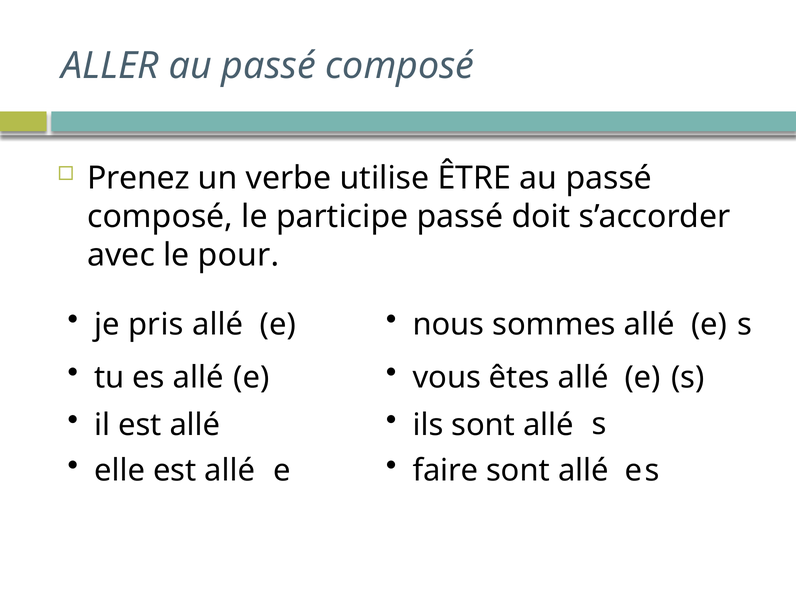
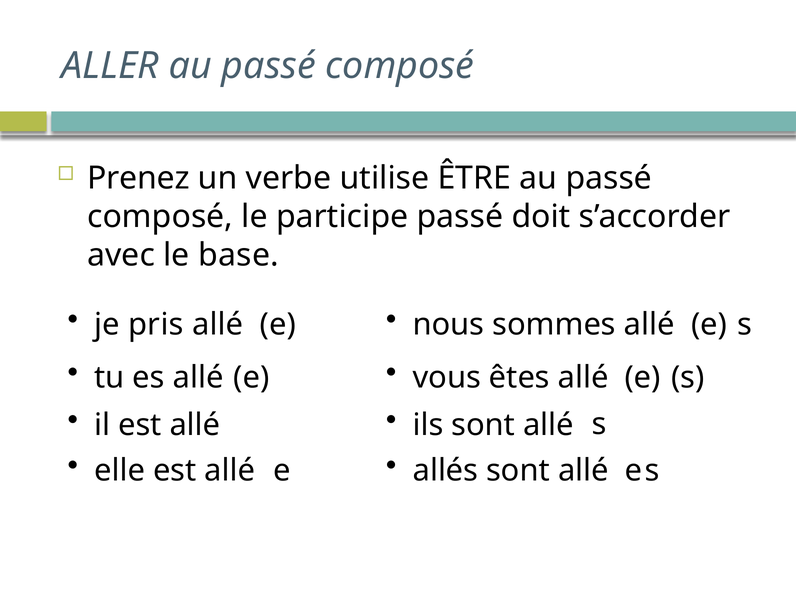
pour: pour -> base (239, 255)
faire: faire -> allés (445, 470)
